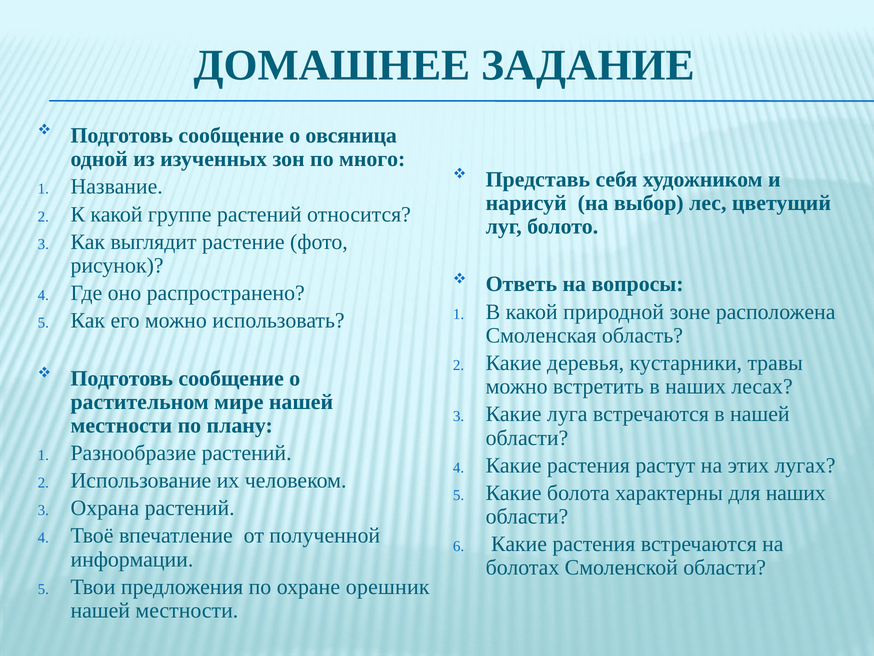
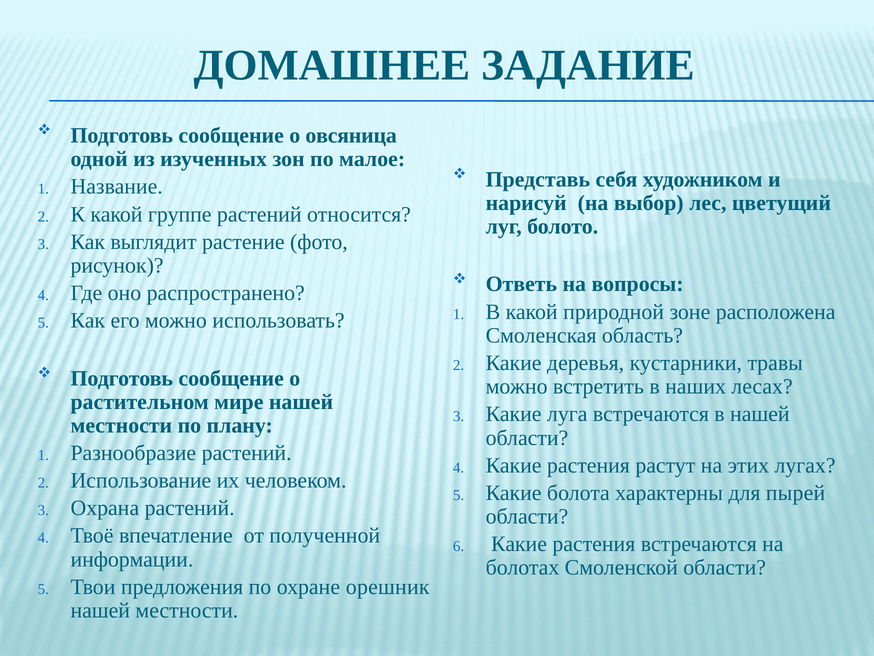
много: много -> малое (372, 159)
для наших: наших -> пырей (796, 493)
